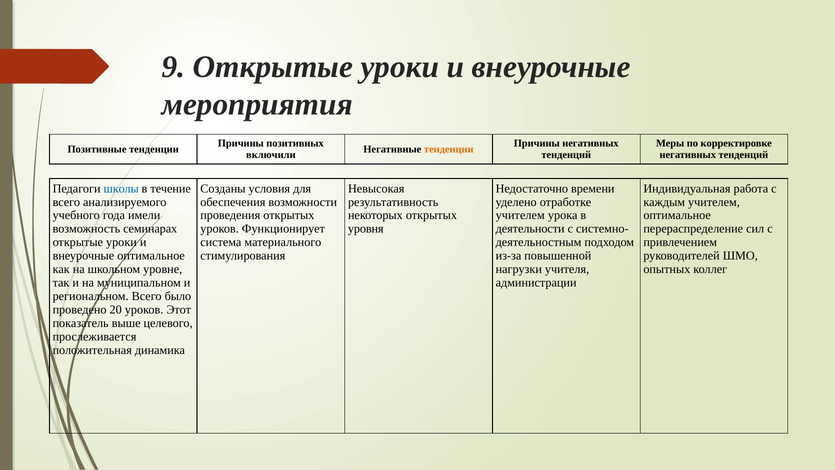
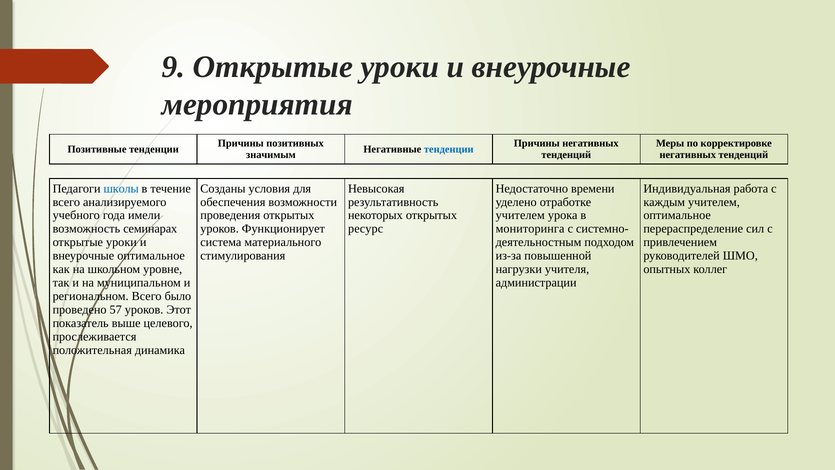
тенденции colour: orange -> blue (449, 149)
включили: включили -> значимым (271, 155)
уровня: уровня -> ресурс (366, 229)
деятельности: деятельности -> мониторинга (530, 229)
20: 20 -> 57 (116, 310)
